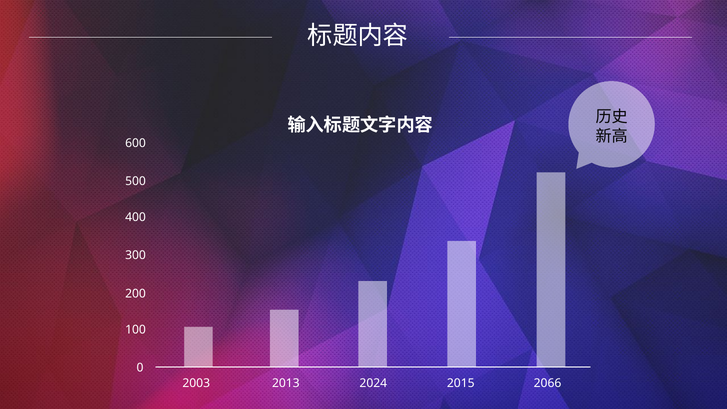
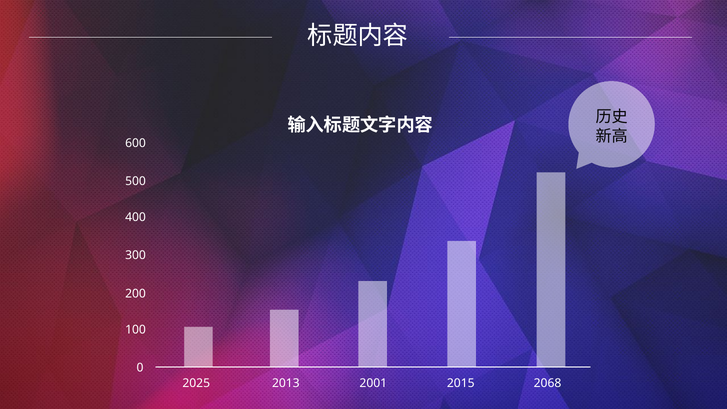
2003: 2003 -> 2025 (196, 383)
2024: 2024 -> 2001 (373, 383)
2066: 2066 -> 2068 (548, 383)
